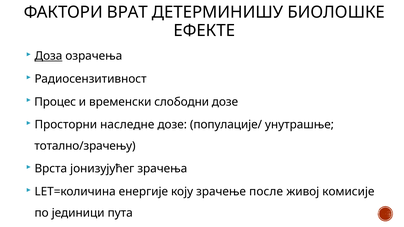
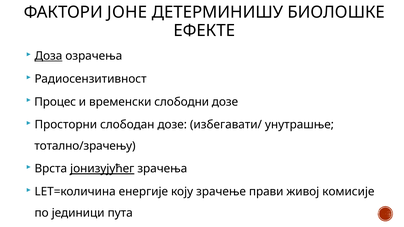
ВРАТ: ВРАТ -> ЈОНЕ (127, 12)
наследне: наследне -> слободан (127, 125)
популације/: популације/ -> избегавати/ (226, 125)
јонизујућег underline: none -> present (102, 169)
после: после -> прави (266, 192)
